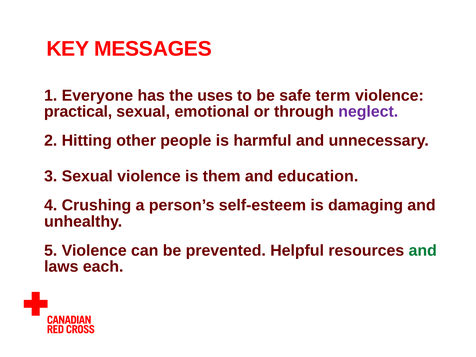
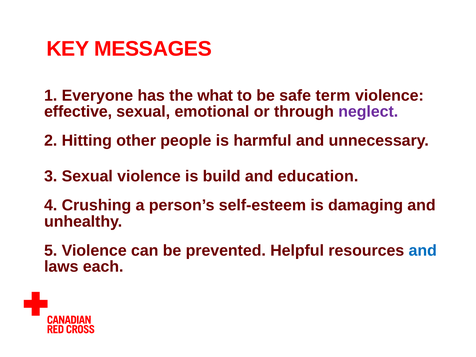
uses: uses -> what (215, 95)
practical: practical -> effective (78, 112)
them: them -> build (222, 176)
and colour: green -> blue (423, 250)
